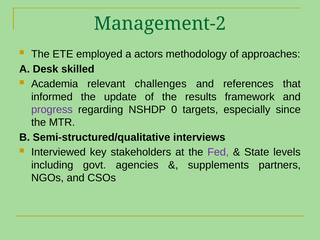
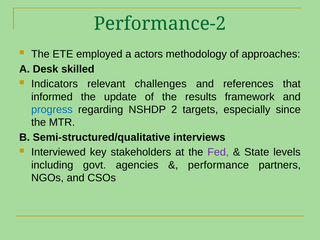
Management-2: Management-2 -> Performance-2 (160, 24)
Academia: Academia -> Indicators (55, 84)
progress colour: purple -> blue (52, 110)
0: 0 -> 2 (174, 110)
supplements: supplements -> performance (218, 165)
